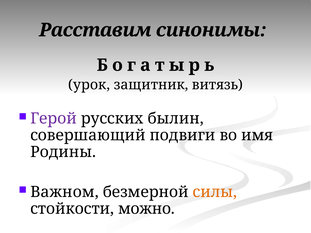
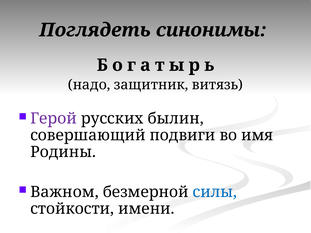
Расставим: Расставим -> Поглядеть (95, 30)
урок: урок -> надо (89, 85)
силы colour: orange -> blue (215, 192)
можно: можно -> имени (146, 209)
